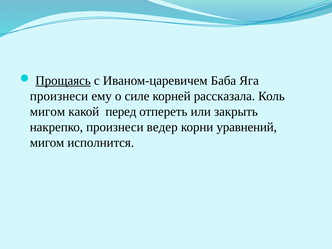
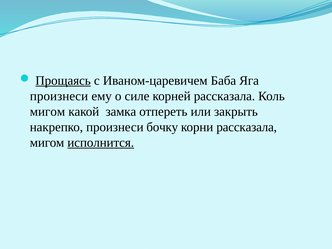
перед: перед -> замка (121, 112)
ведер: ведер -> бочку (162, 127)
корни уравнений: уравнений -> рассказала (247, 127)
исполнится underline: none -> present (101, 143)
